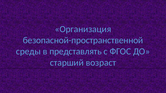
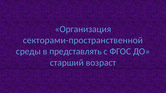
безопасной-пространственной: безопасной-пространственной -> секторами-пространственной (83, 40)
